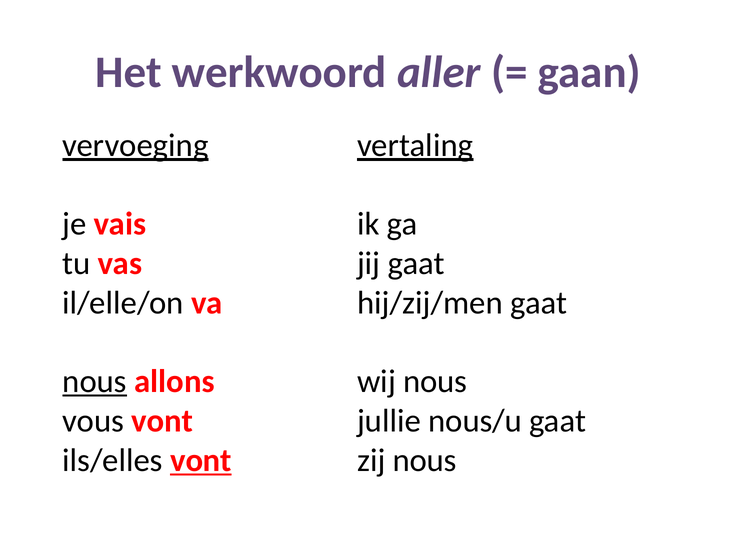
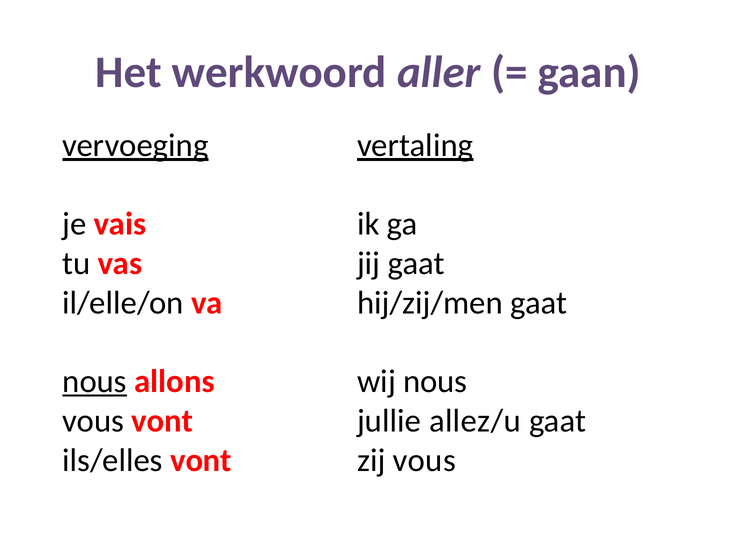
nous/u: nous/u -> allez/u (475, 421)
vont underline: present -> none (201, 460)
zij nous: nous -> vous (424, 460)
